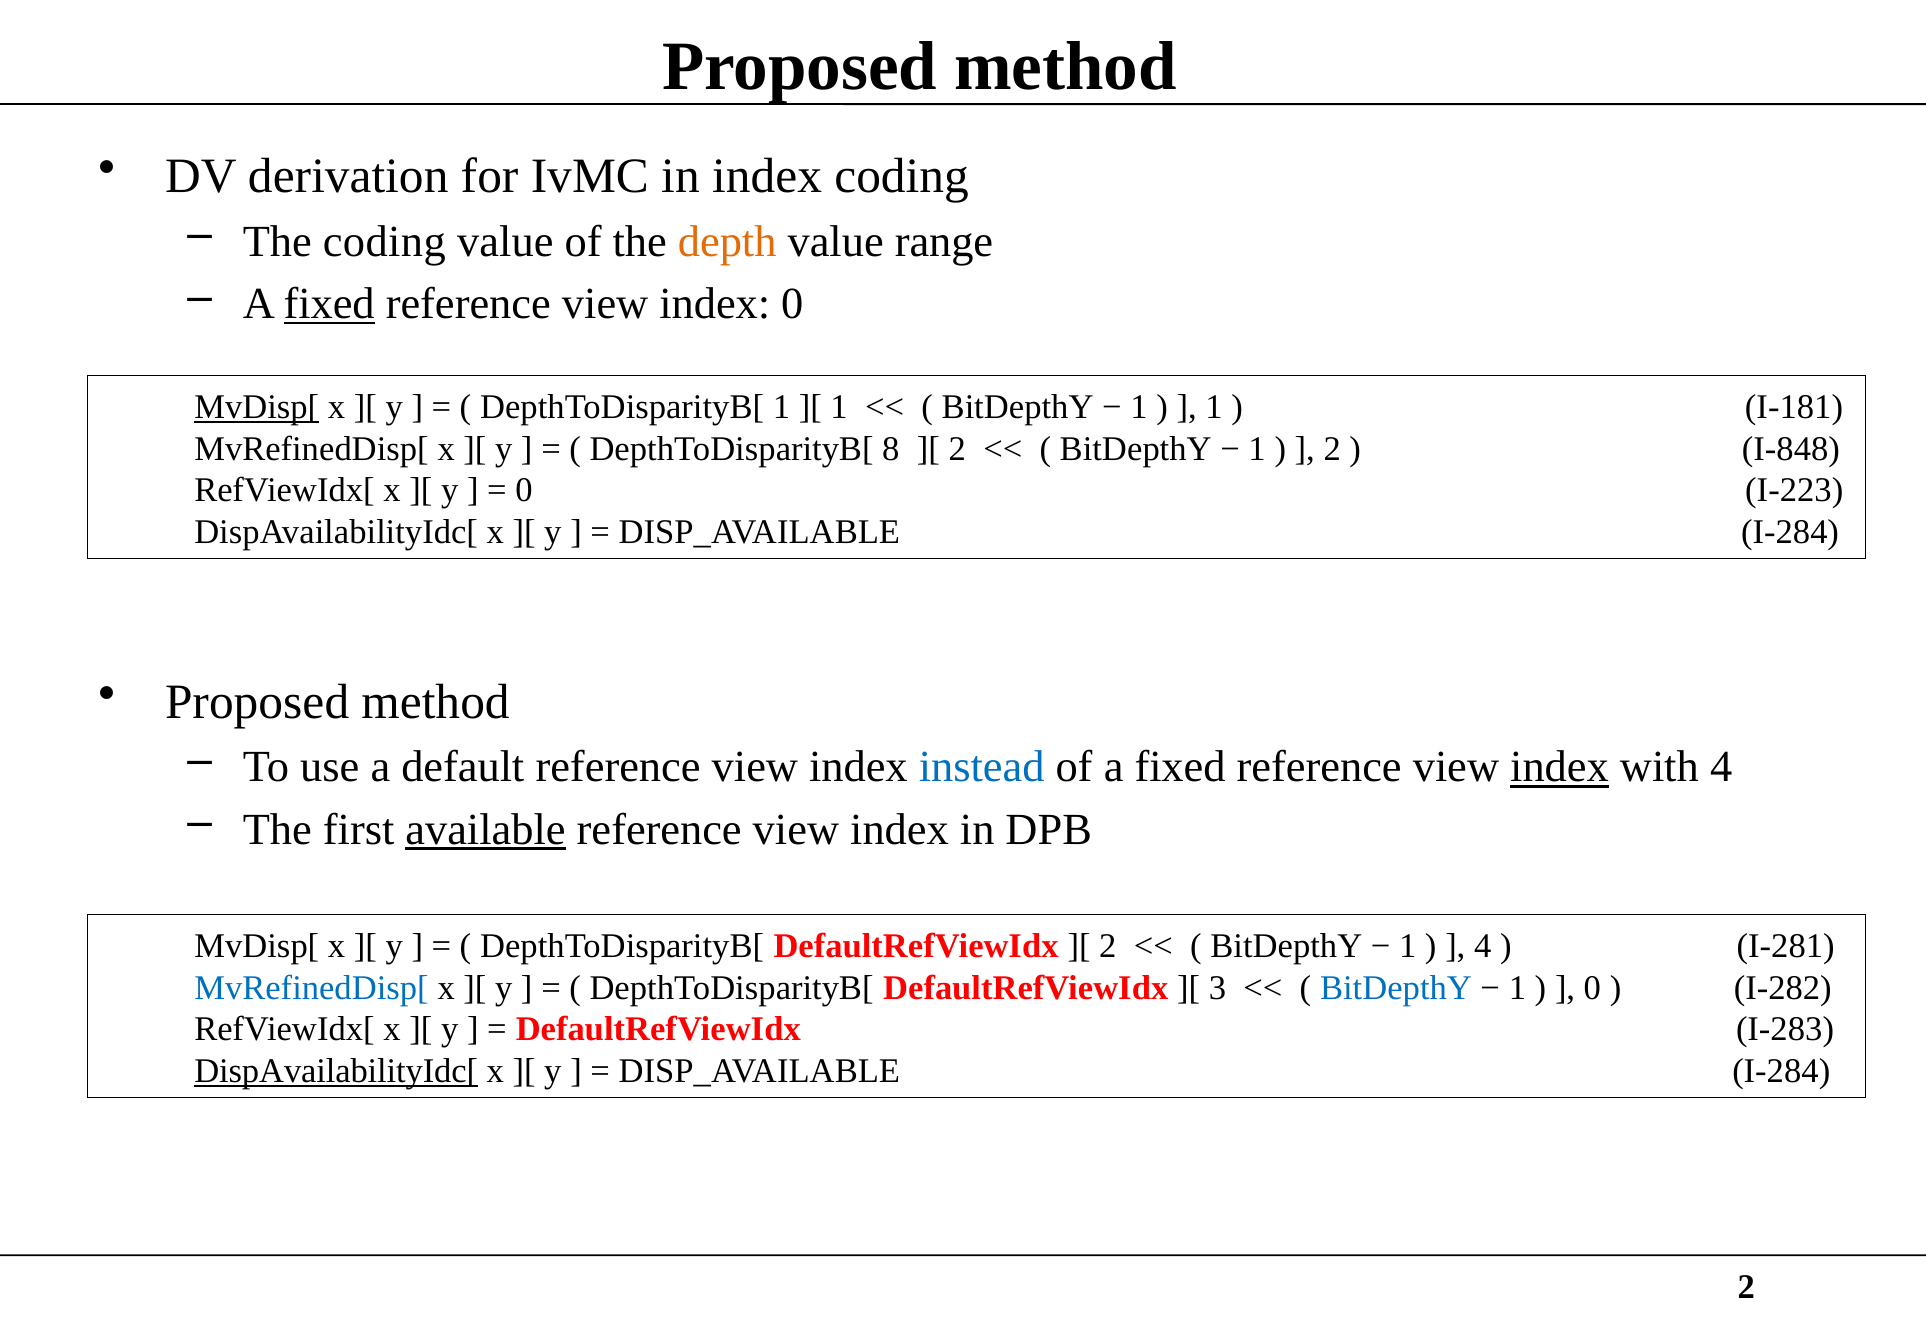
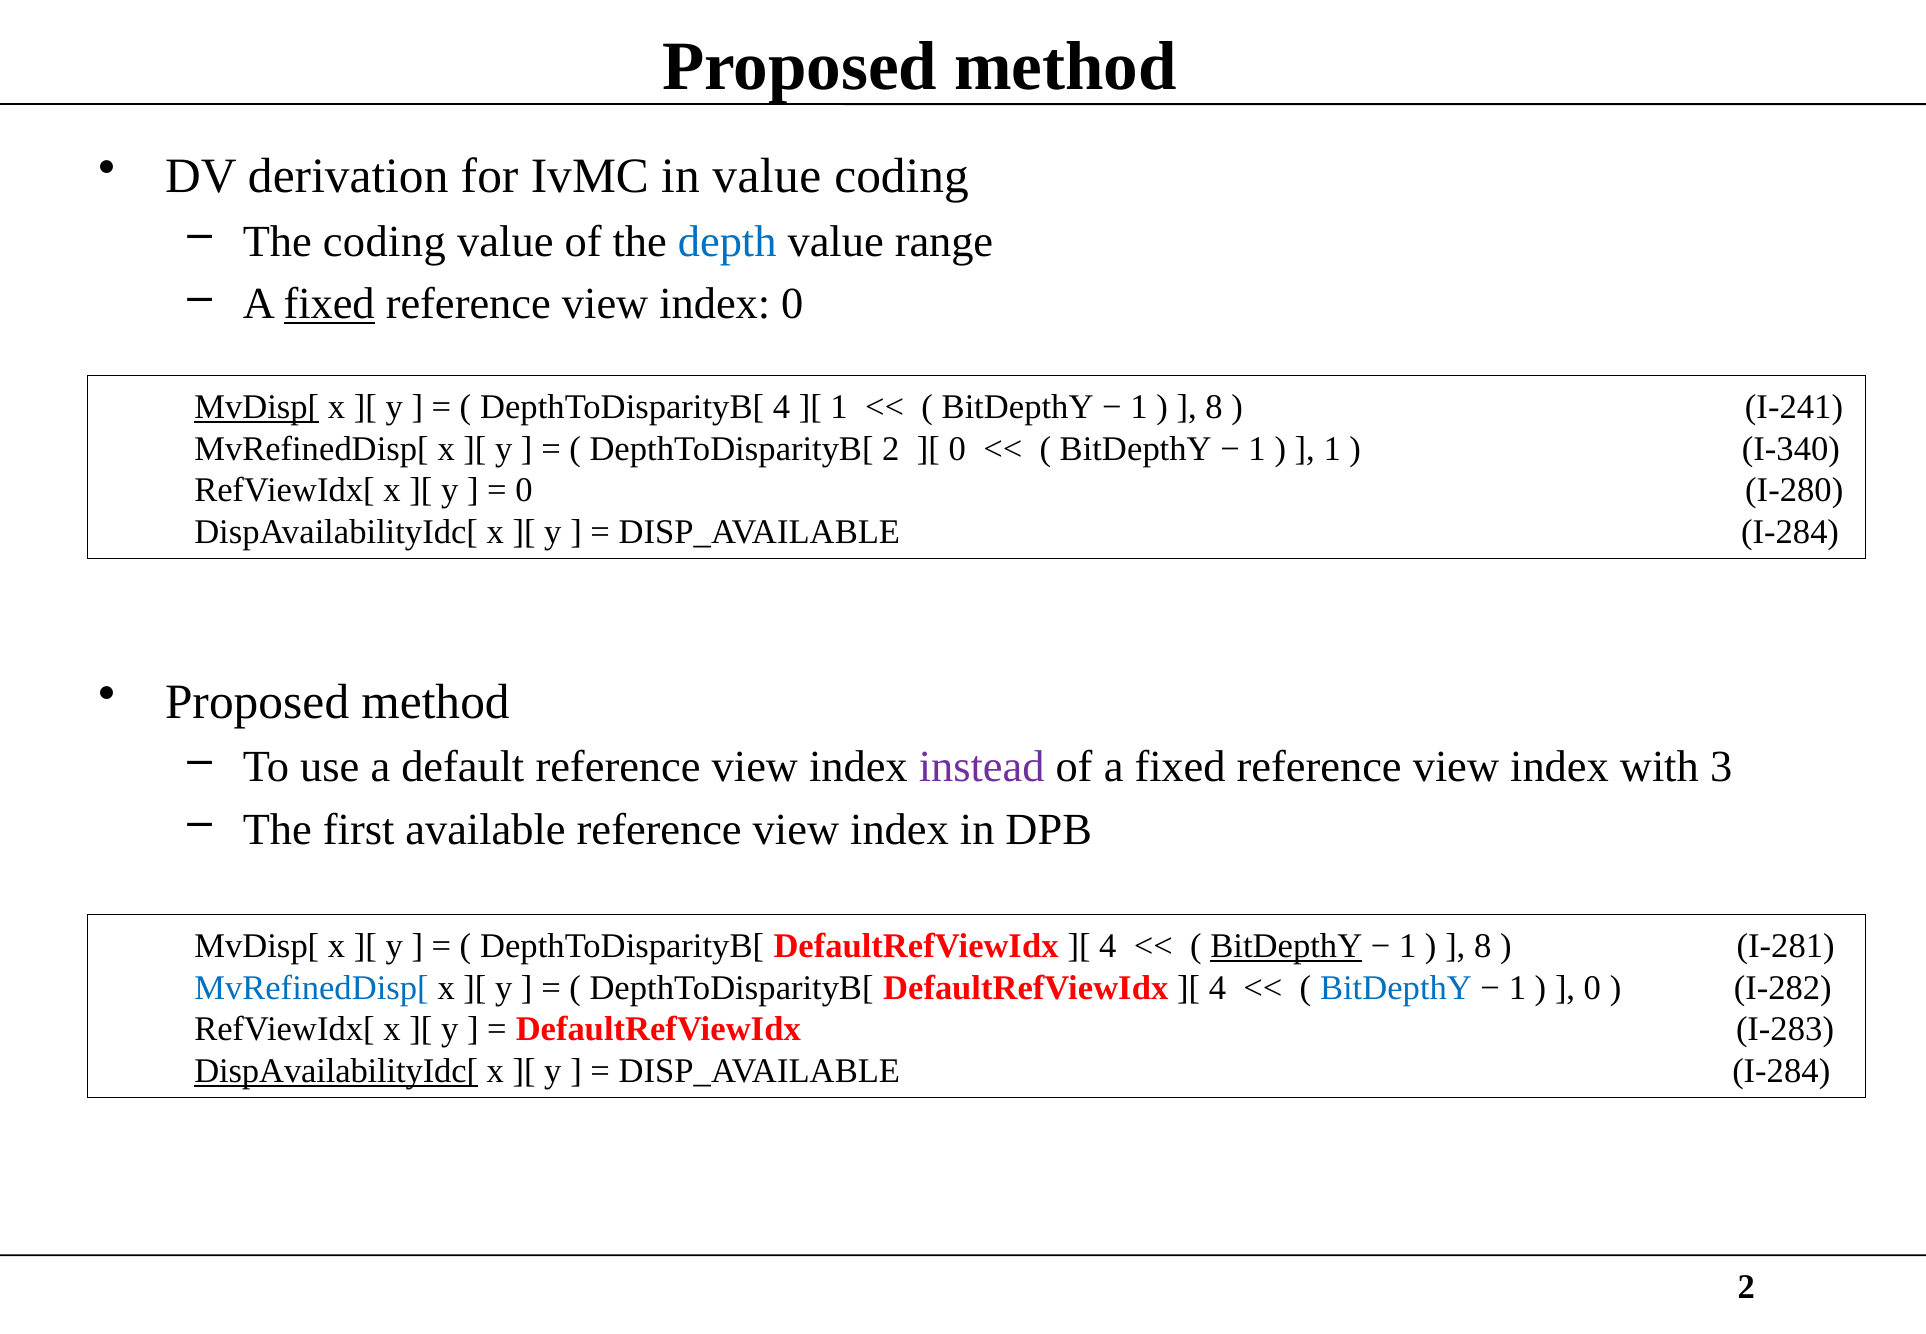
in index: index -> value (767, 177)
depth colour: orange -> blue (727, 241)
DepthToDisparityB[ 1: 1 -> 4 (781, 407)
1: 1 -> 8 (1214, 407)
I‑181: I‑181 -> I‑241 (1794, 407)
DepthToDisparityB[ 8: 8 -> 2 (891, 448)
2: 2 -> 0 (957, 448)
2: 2 -> 1 (1332, 448)
I‑848: I‑848 -> I‑340 (1791, 448)
I‑223: I‑223 -> I‑280 (1794, 490)
instead colour: blue -> purple (982, 767)
index underline: present -> none (1560, 767)
with 4: 4 -> 3 (1721, 767)
available underline: present -> none (485, 829)
2: 2 -> 4 (1108, 946)
BitDepthY underline: none -> present (1286, 946)
4: 4 -> 8 (1483, 946)
3: 3 -> 4 (1217, 987)
